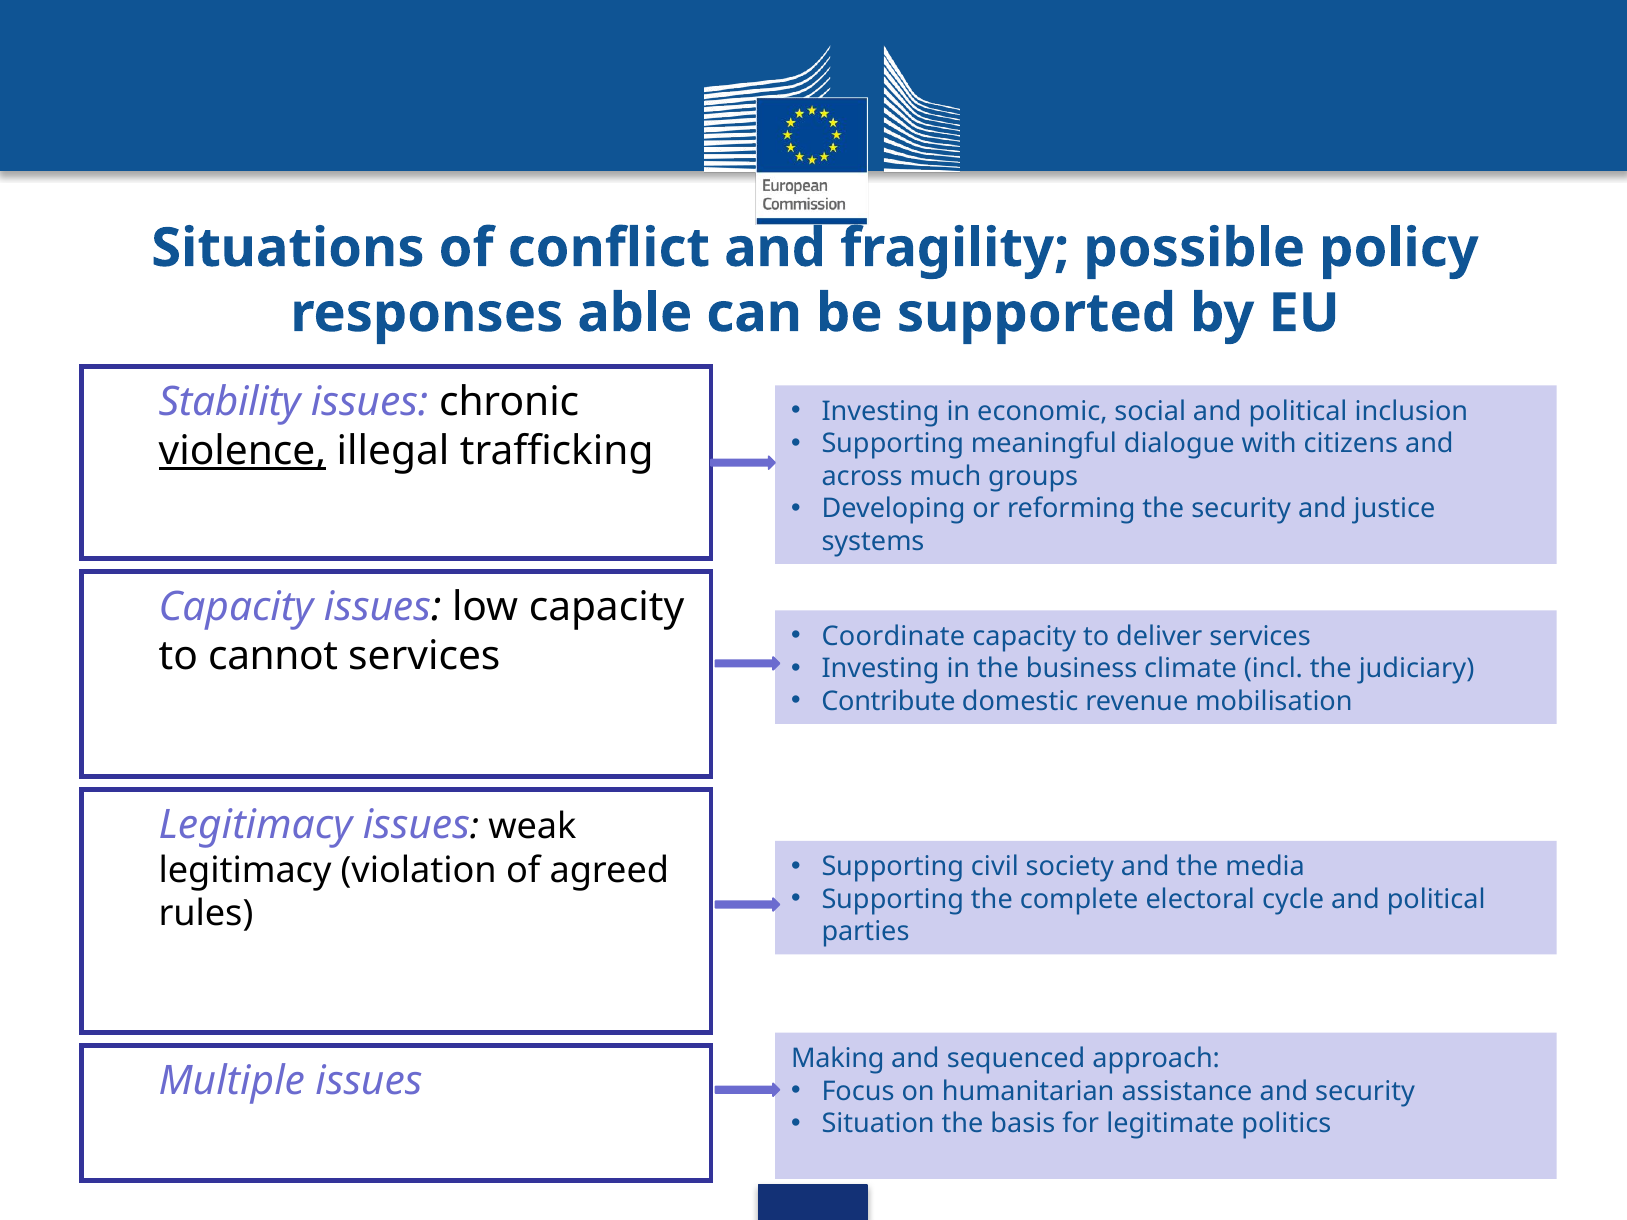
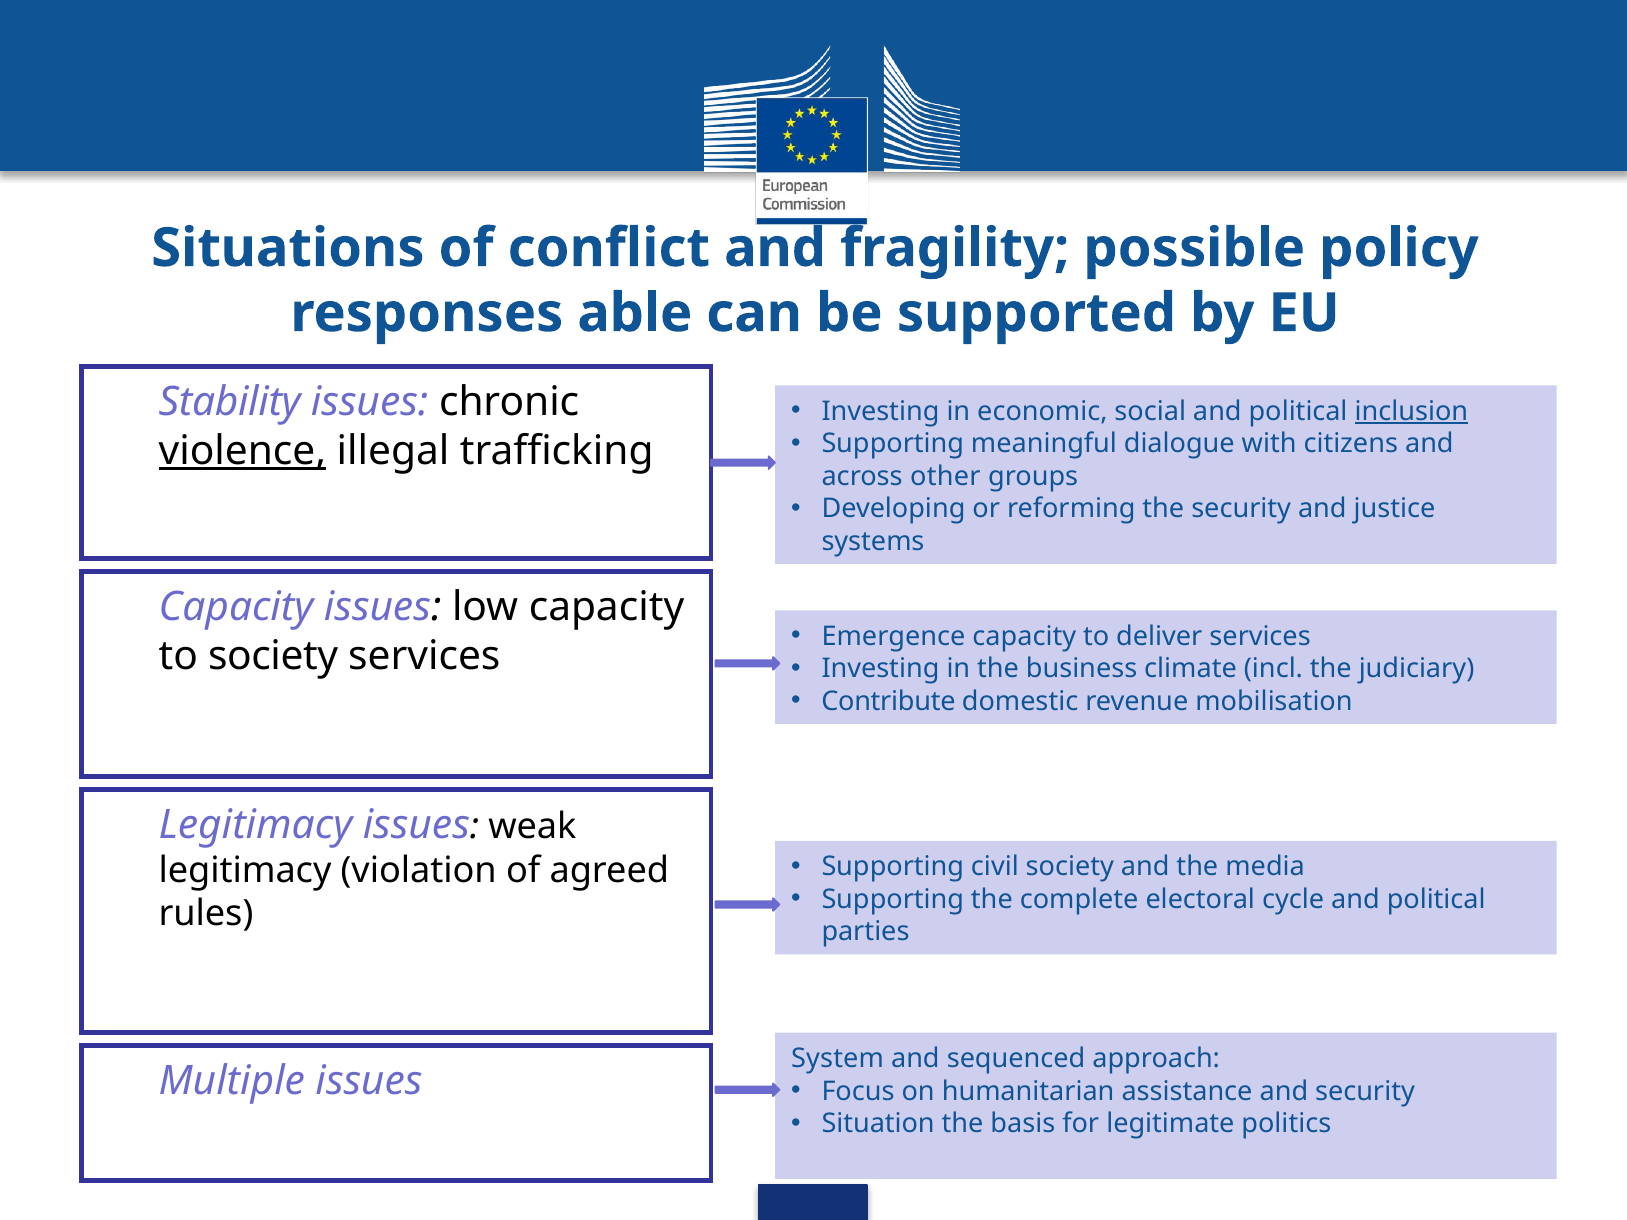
inclusion underline: none -> present (1411, 412)
much: much -> other (945, 477)
Coordinate: Coordinate -> Emergence (894, 637)
to cannot: cannot -> society (273, 656)
Making: Making -> System (838, 1059)
